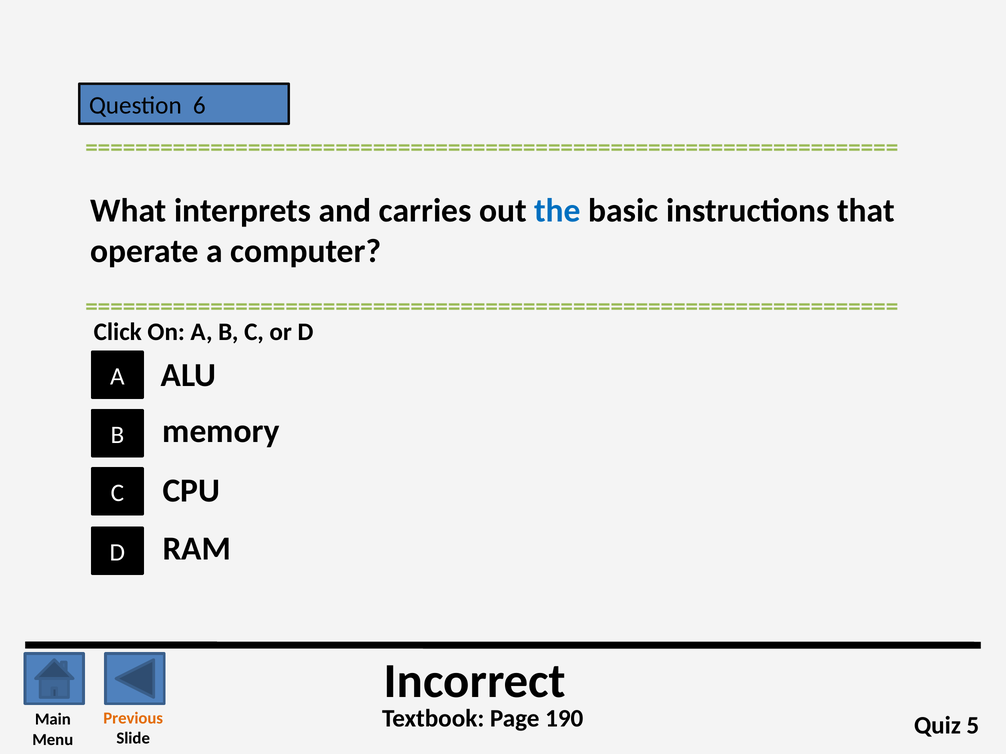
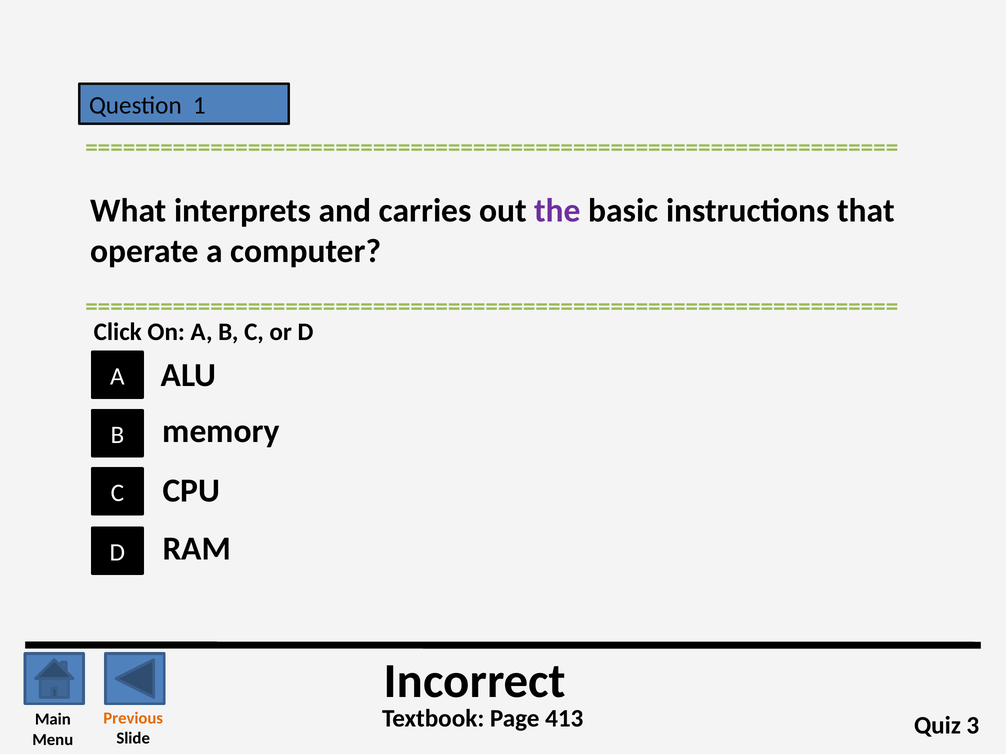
6: 6 -> 1 (199, 106)
the colour: blue -> purple (558, 211)
190: 190 -> 413 (564, 719)
5: 5 -> 3 (973, 726)
